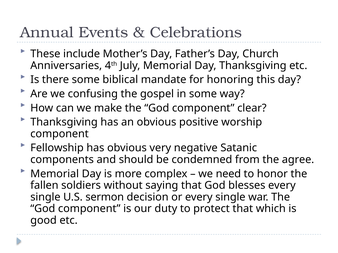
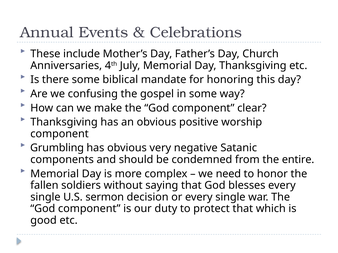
Fellowship: Fellowship -> Grumbling (57, 148)
agree: agree -> entire (298, 160)
